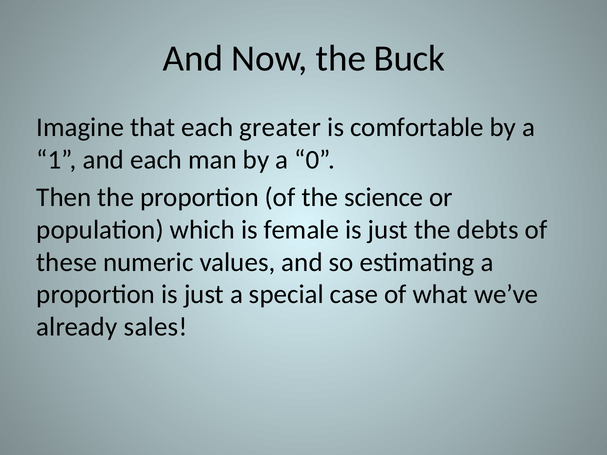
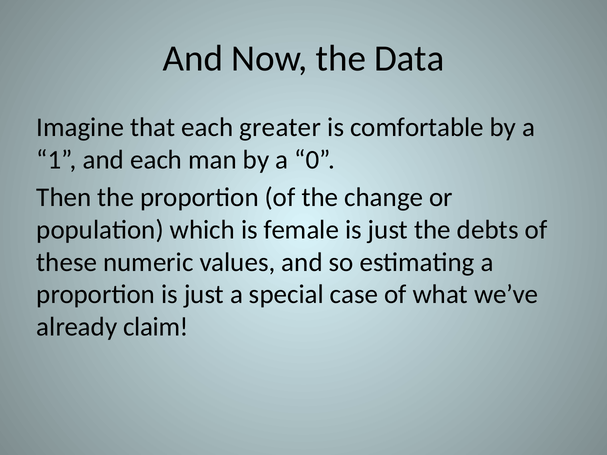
Buck: Buck -> Data (409, 59)
science: science -> change (384, 198)
sales: sales -> claim (156, 327)
